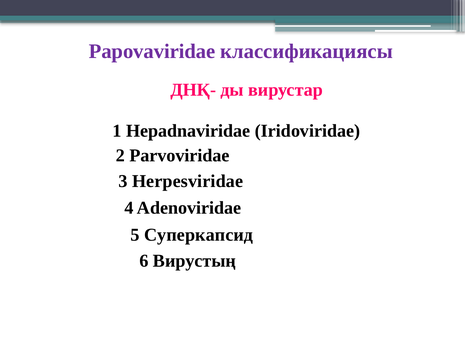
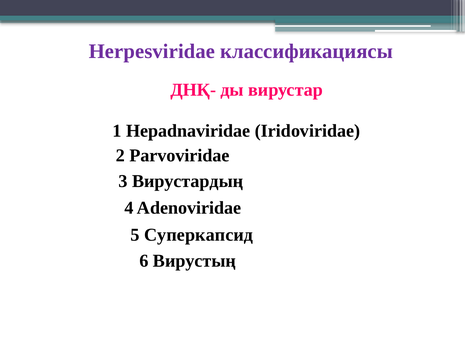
Papovaviridae: Papovaviridae -> Herpesviridae (152, 51)
Herpesviridae: Herpesviridae -> Вирустардың (188, 181)
